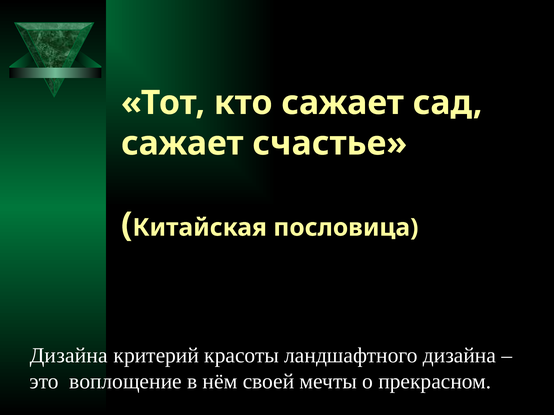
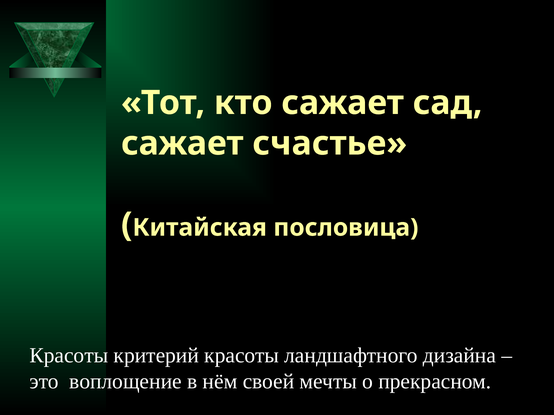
Дизайна: Дизайна -> Красоты (69, 356)
